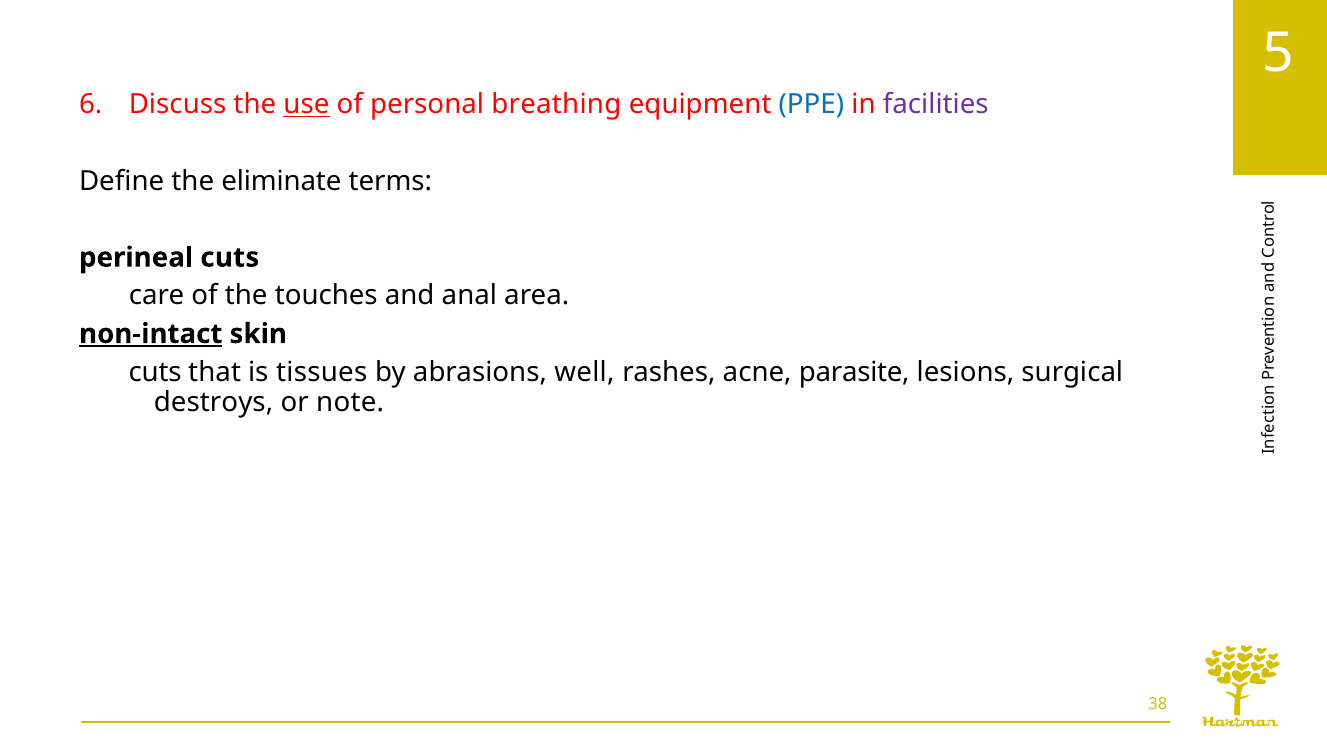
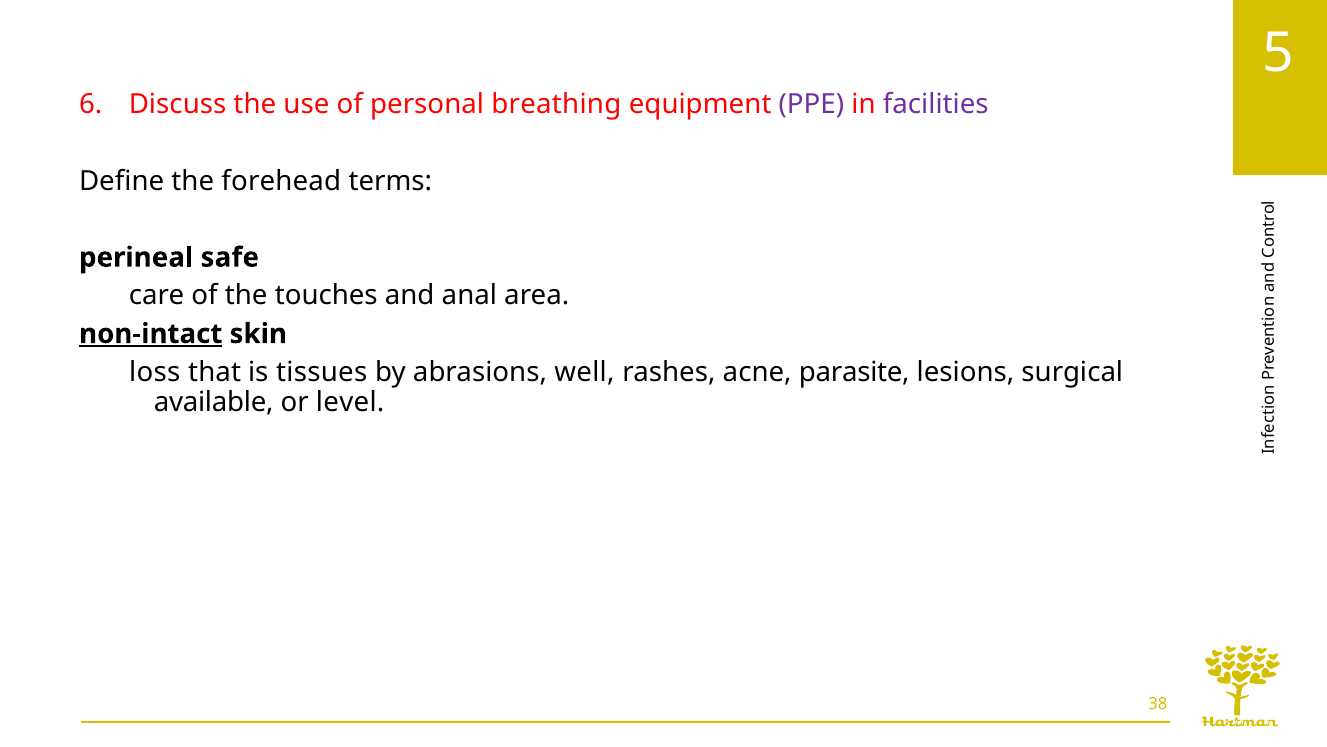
use underline: present -> none (306, 105)
PPE colour: blue -> purple (811, 105)
eliminate: eliminate -> forehead (281, 181)
perineal cuts: cuts -> safe (230, 257)
cuts: cuts -> loss (155, 372)
destroys: destroys -> available (214, 402)
note: note -> level (350, 402)
